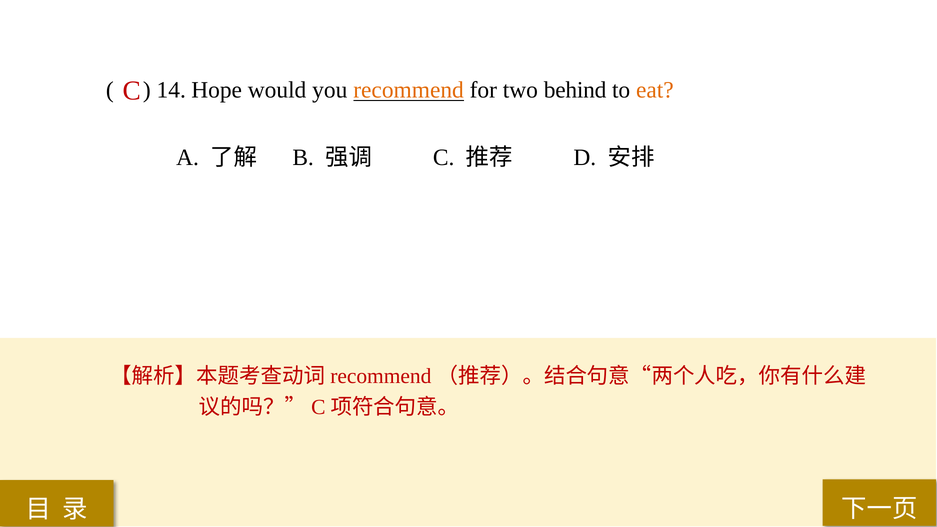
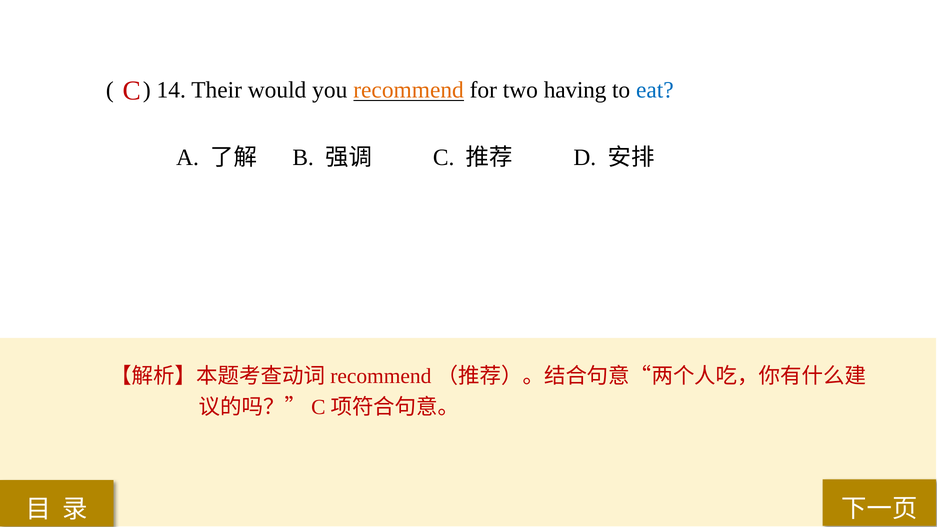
Hope: Hope -> Their (217, 90)
behind: behind -> having (575, 90)
eat colour: orange -> blue (655, 90)
